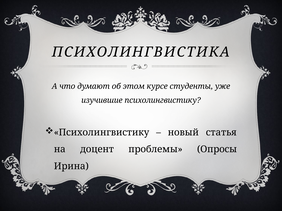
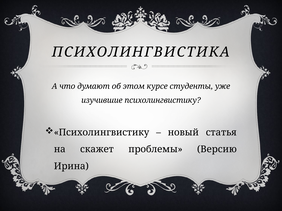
доцент: доцент -> скажет (97, 150)
Опросы: Опросы -> Версию (217, 150)
